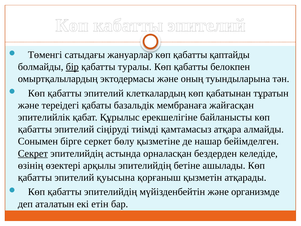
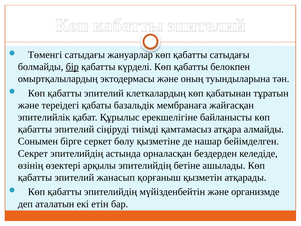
қабатты қаптайды: қаптайды -> сатыдағы (230, 55)
туралы: туралы -> күрделі (135, 67)
Секрет underline: present -> none (33, 153)
қуысына: қуысына -> жанасып (116, 177)
